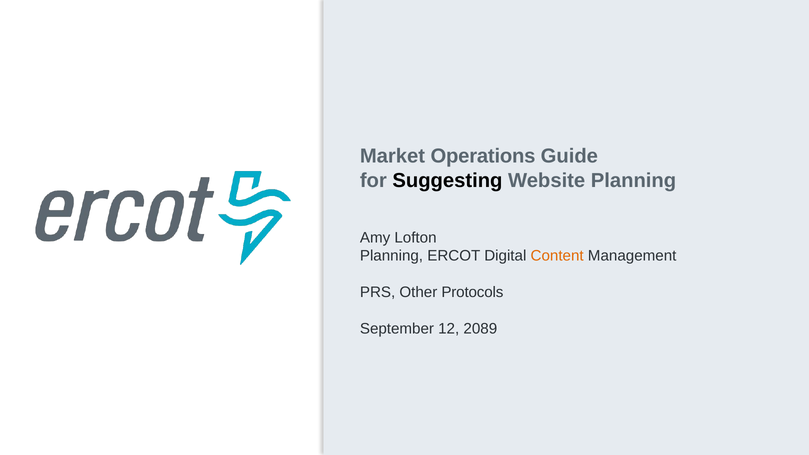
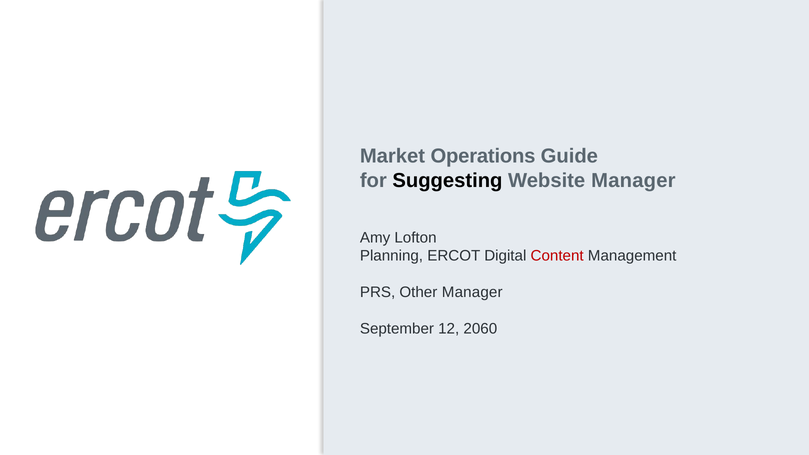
Website Planning: Planning -> Manager (633, 181)
Content colour: orange -> red (557, 256)
Other Protocols: Protocols -> Manager (472, 292)
2089: 2089 -> 2060 (480, 329)
